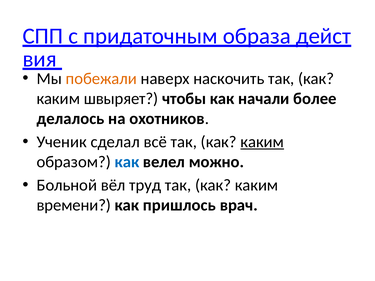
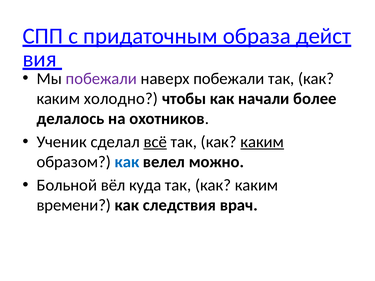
побежали colour: orange -> purple (101, 79)
наверх наскочить: наскочить -> побежали (229, 79)
швыряет: швыряет -> холодно (121, 99)
всё underline: none -> present (155, 142)
труд: труд -> куда (145, 185)
пришлось: пришлось -> следствия (179, 205)
